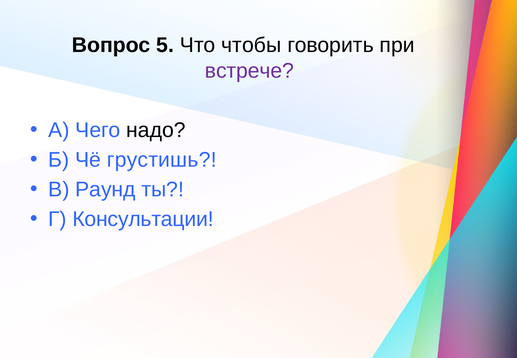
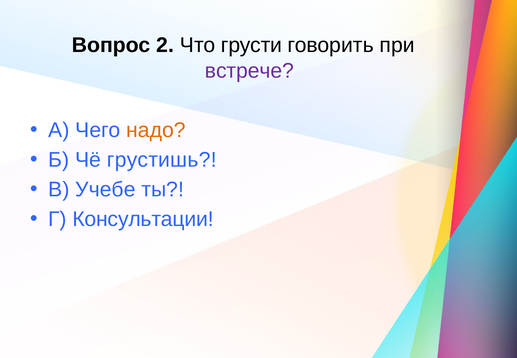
5: 5 -> 2 (165, 45)
чтобы: чтобы -> грусти (251, 45)
надо colour: black -> orange (156, 130)
Раунд: Раунд -> Учебе (105, 190)
